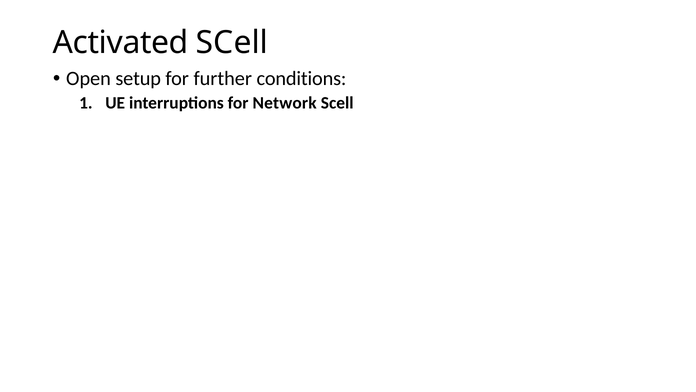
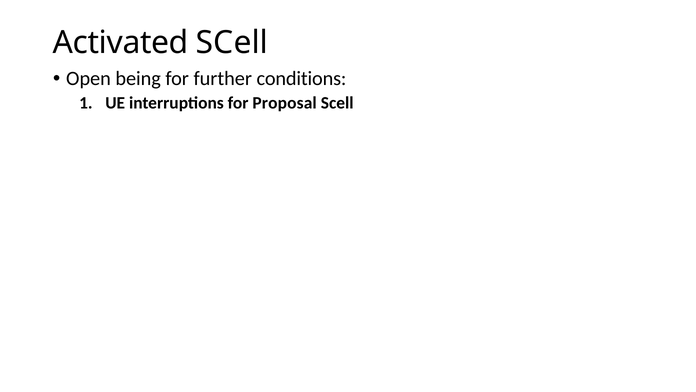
setup: setup -> being (138, 79)
Network: Network -> Proposal (285, 103)
